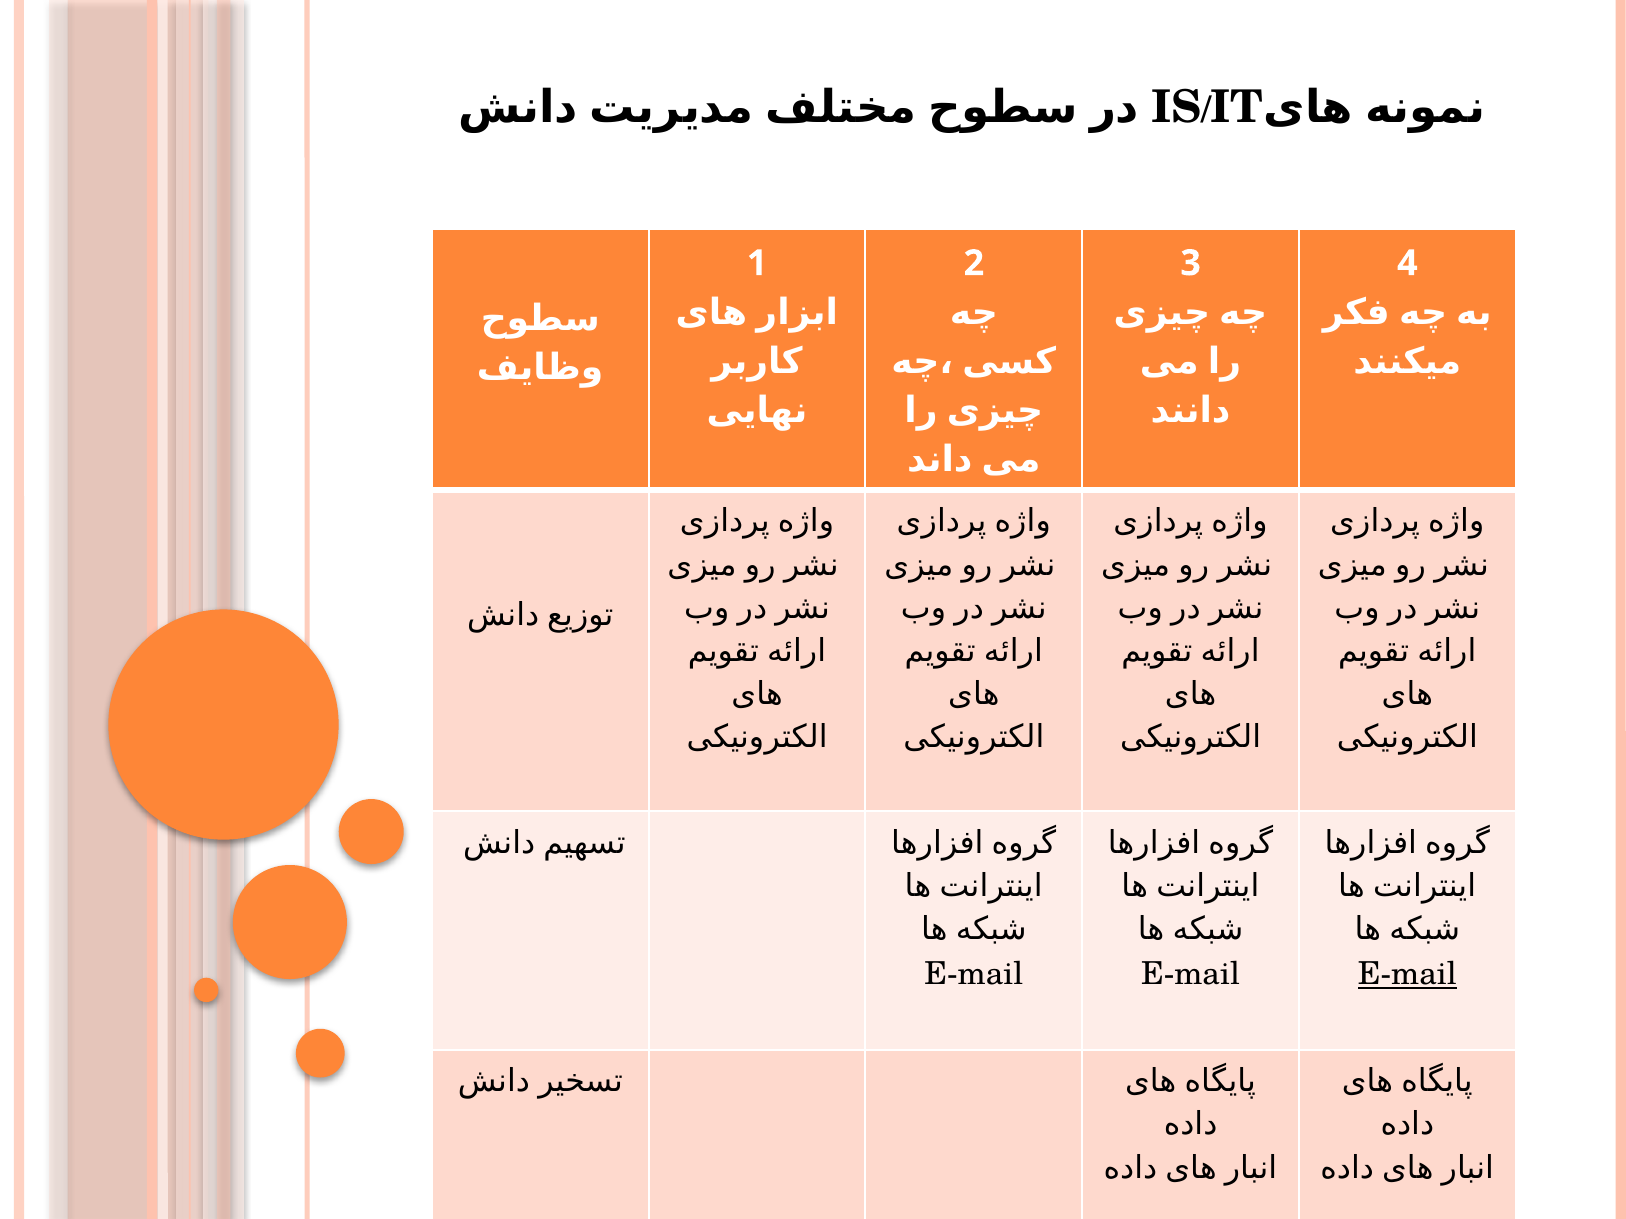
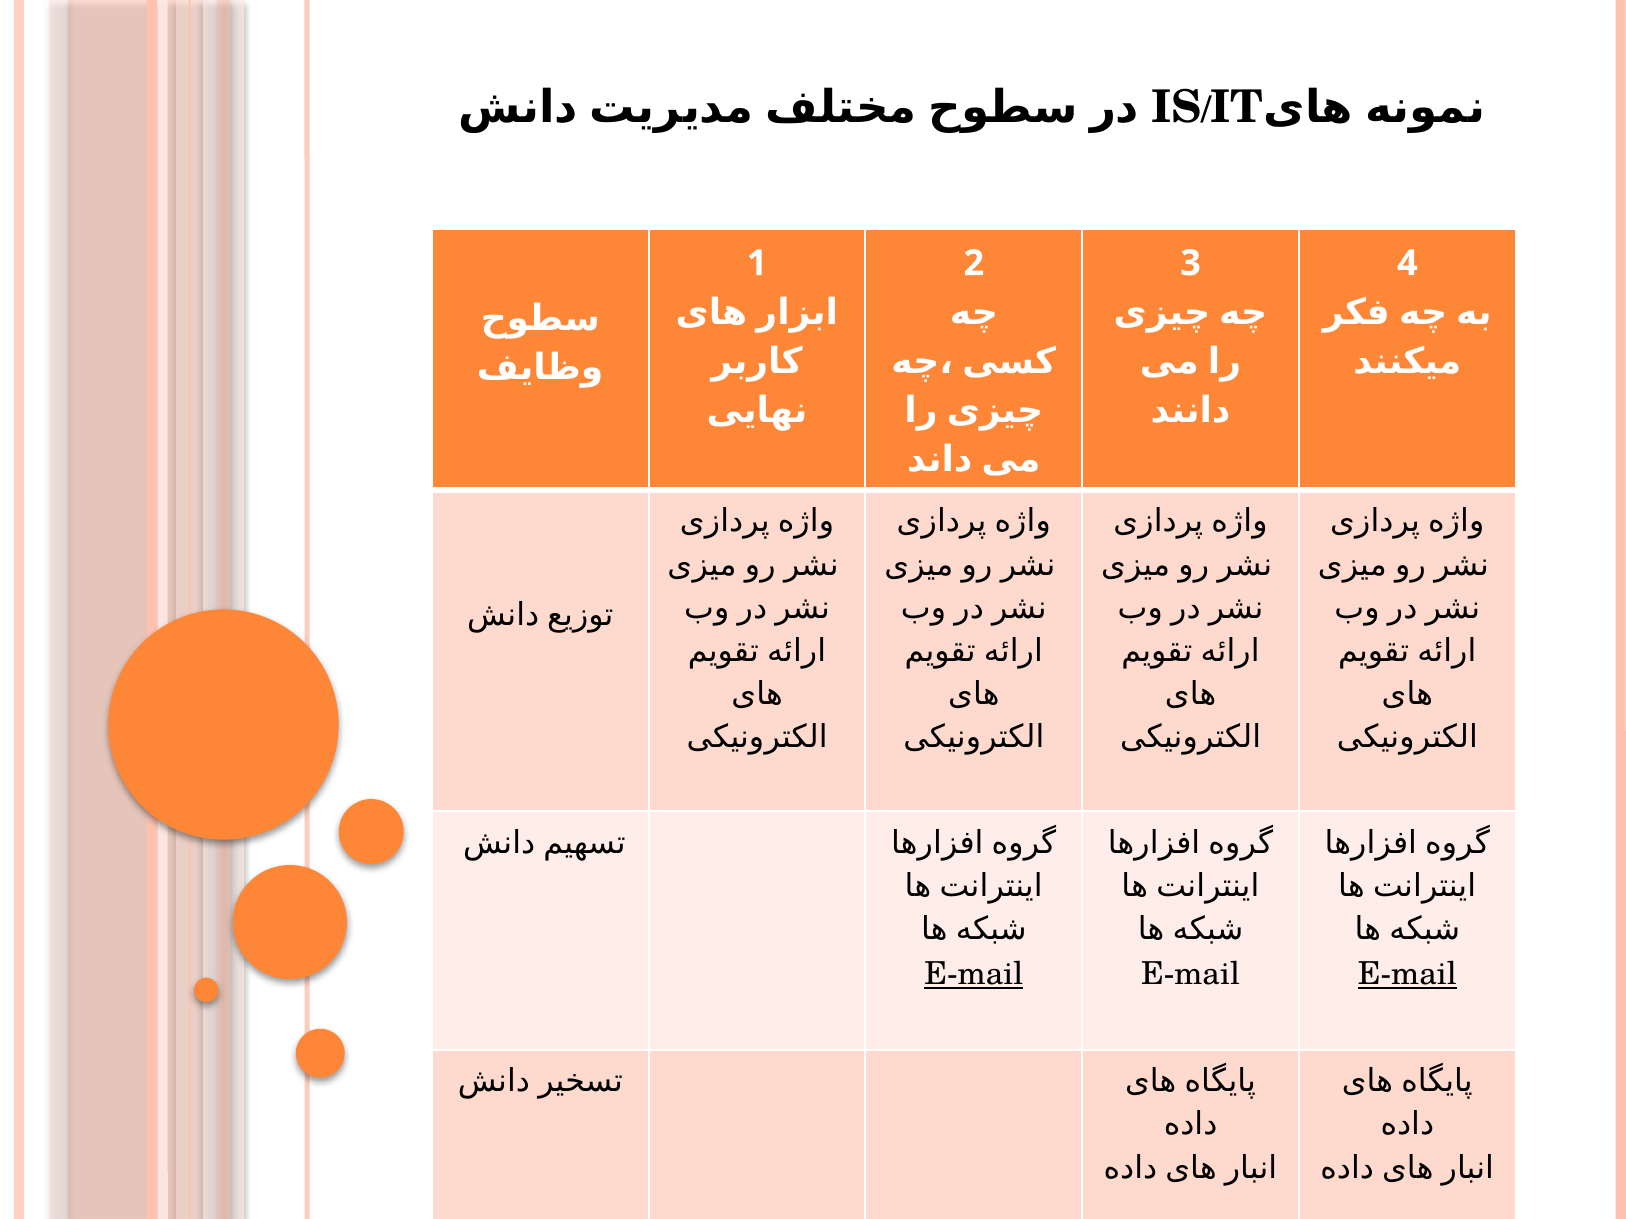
E-mail underline: none -> present (974, 975)
